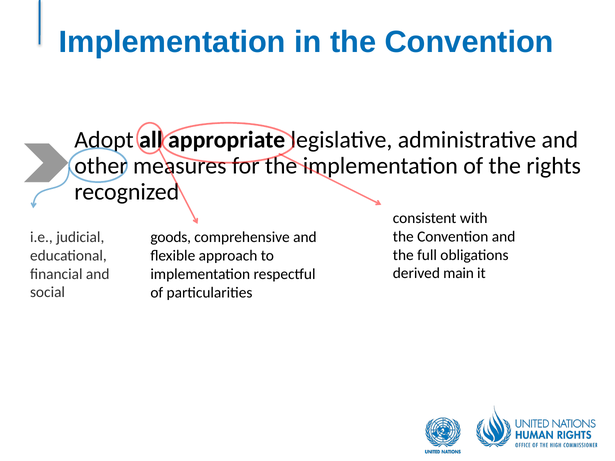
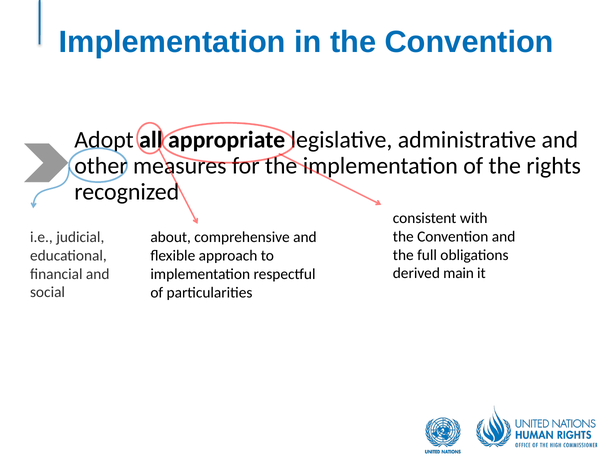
goods: goods -> about (171, 237)
